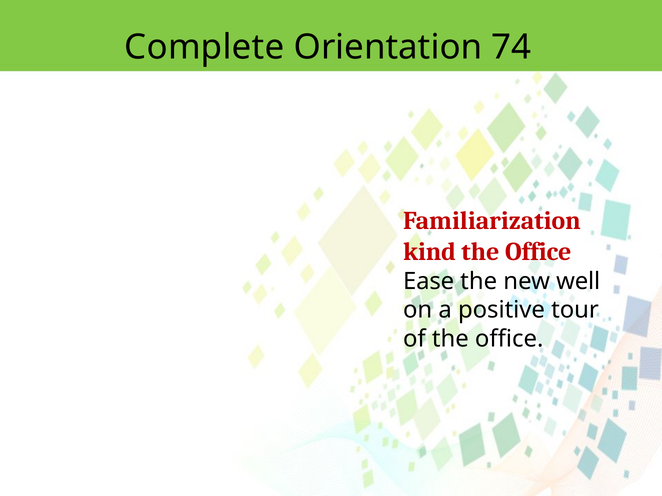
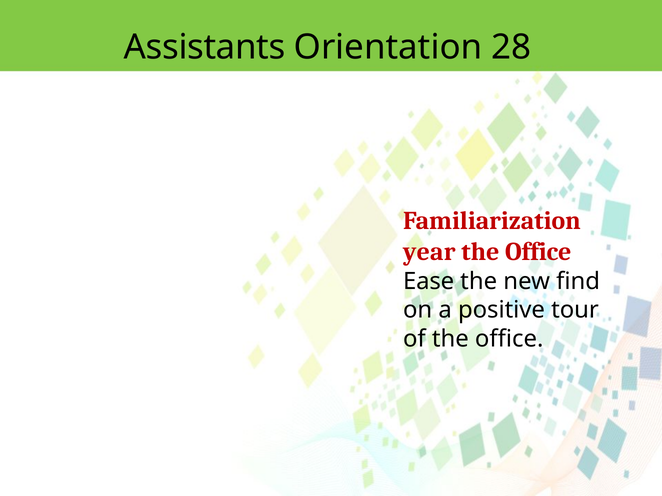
Complete: Complete -> Assistants (205, 47)
74: 74 -> 28 (511, 47)
kind: kind -> year (429, 252)
well: well -> find (578, 282)
